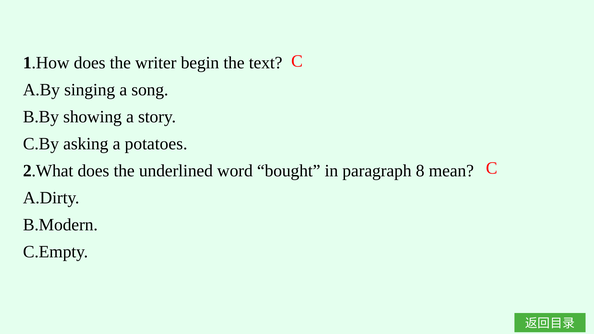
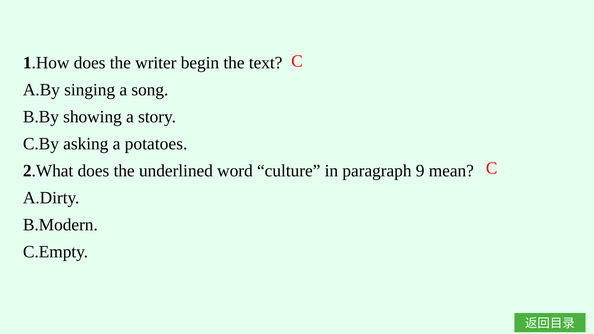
bought: bought -> culture (289, 171)
8: 8 -> 9 (420, 171)
